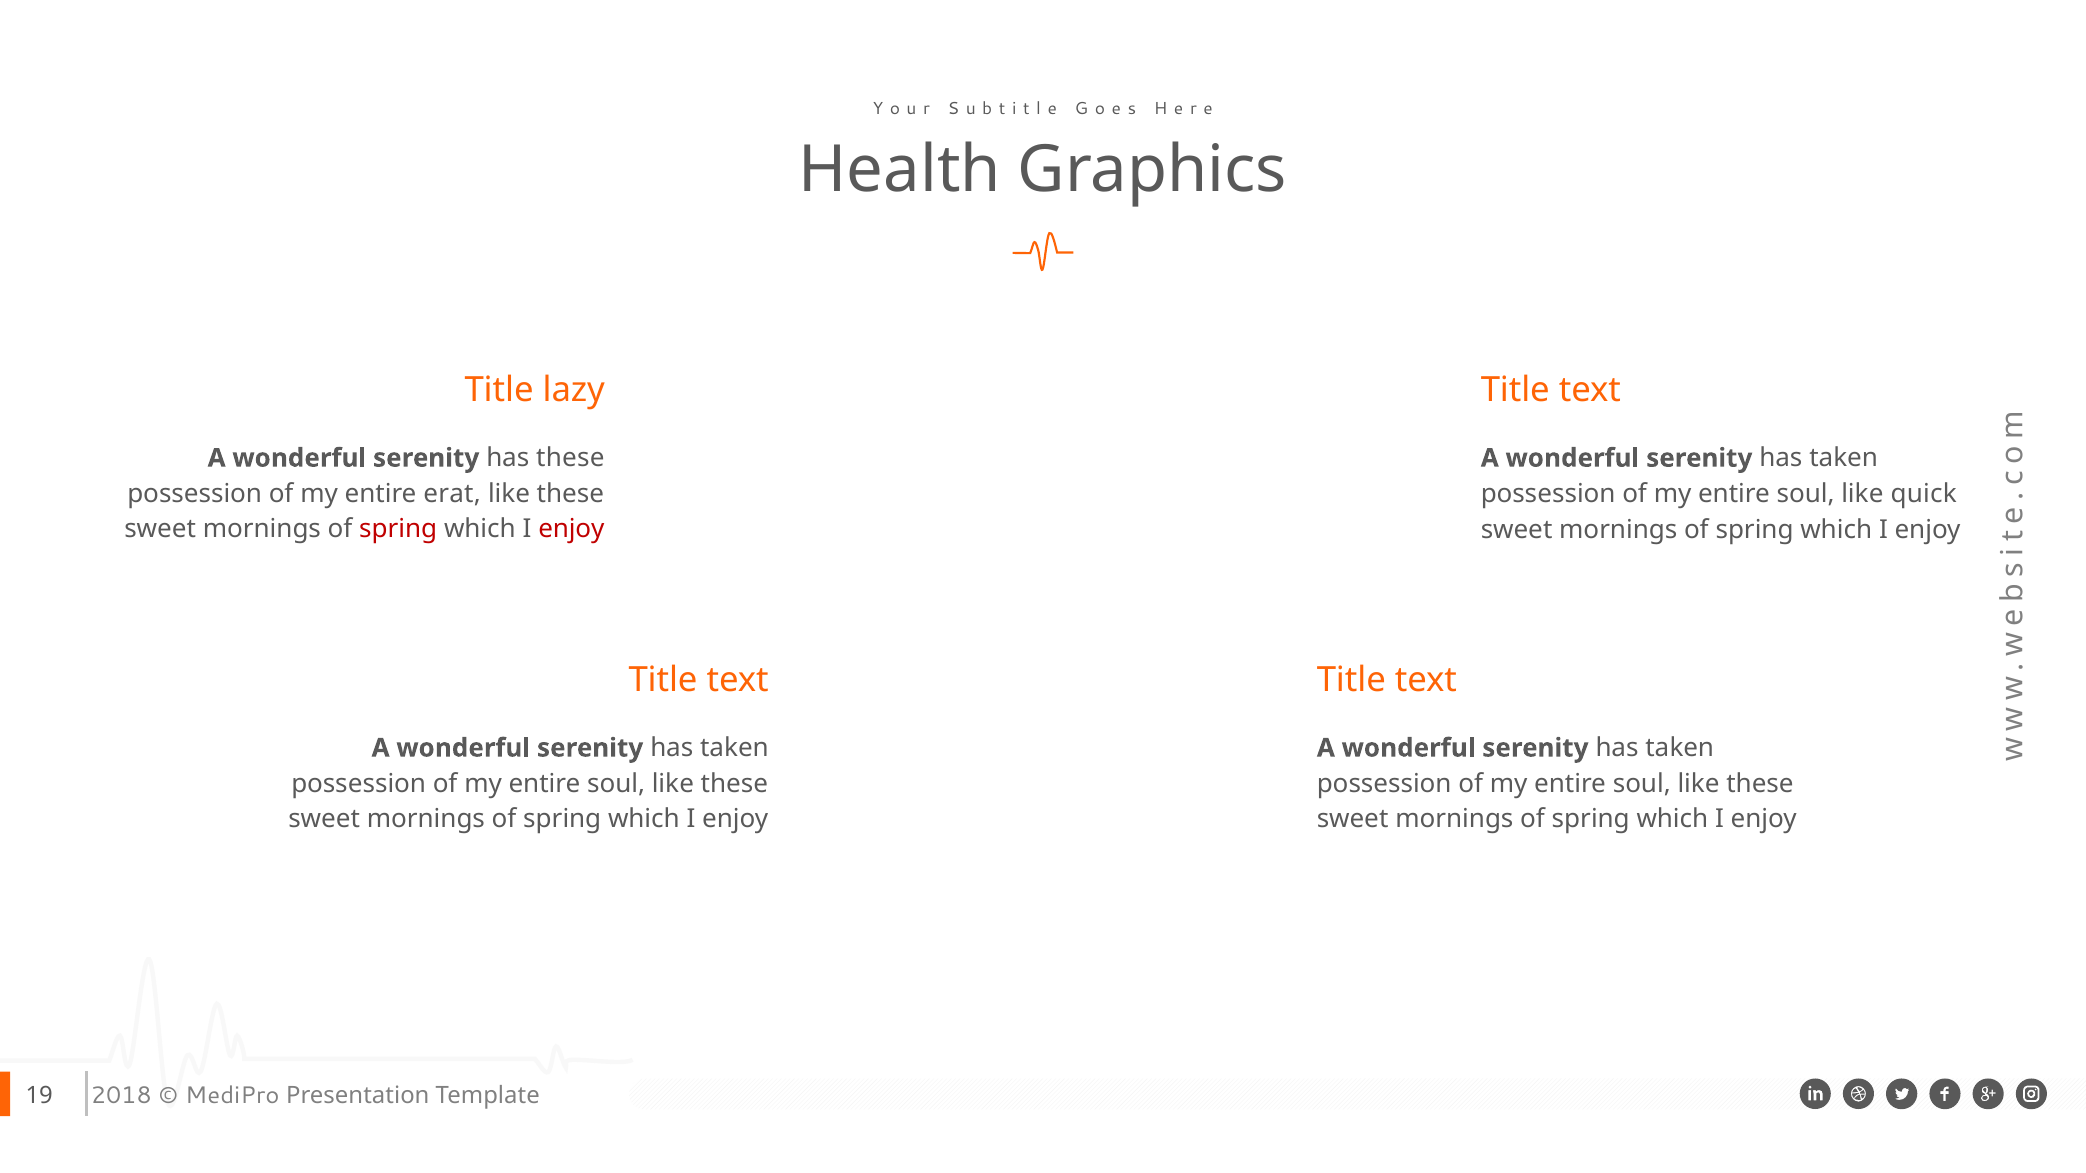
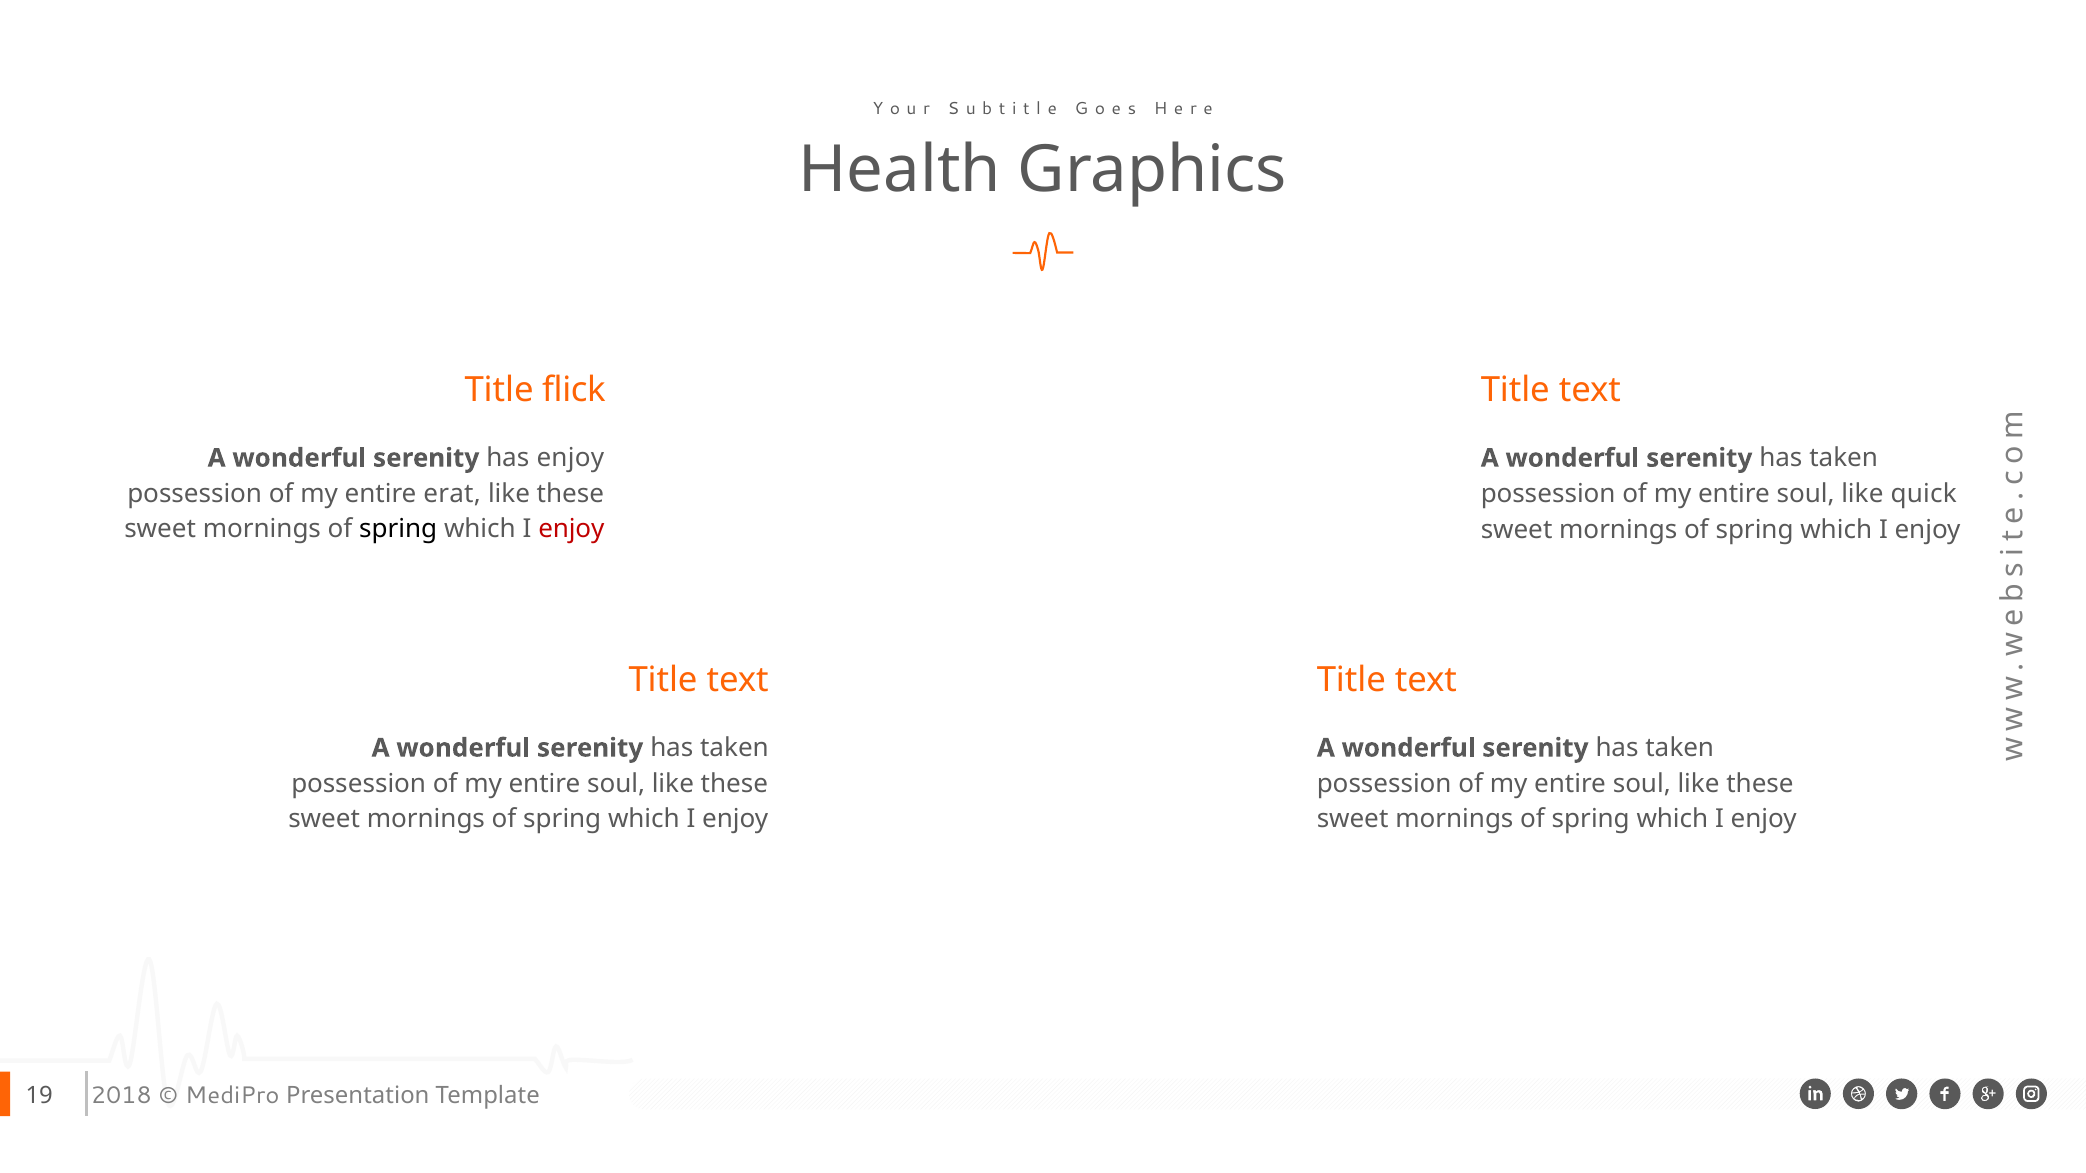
lazy: lazy -> flick (574, 390)
has these: these -> enjoy (570, 458)
spring colour: red -> black (398, 530)
